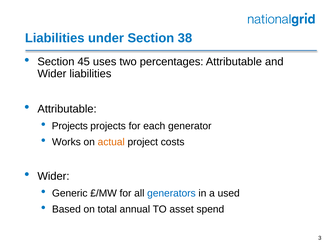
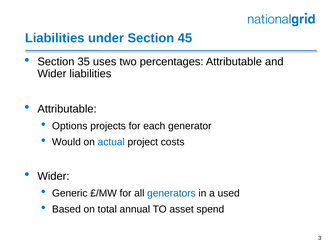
38: 38 -> 45 (185, 38)
45: 45 -> 35 (84, 62)
Projects: Projects -> Options (70, 126)
Works: Works -> Would (66, 142)
actual colour: orange -> blue (111, 142)
